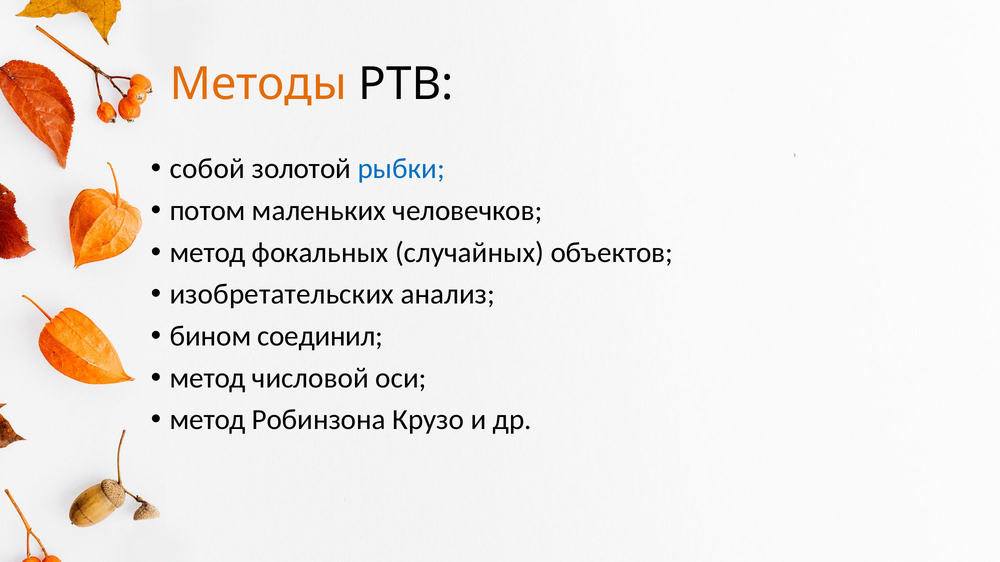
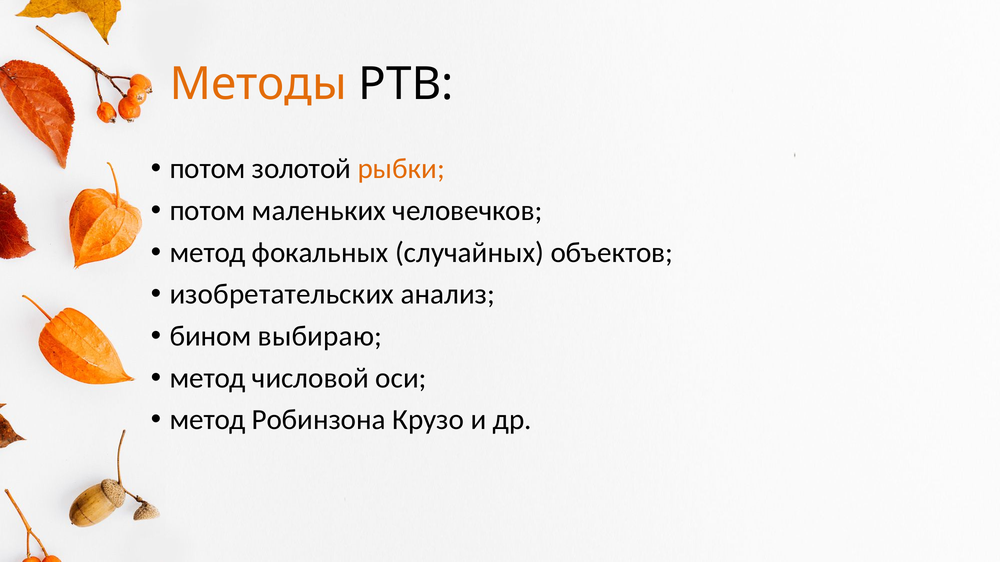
собой: собой -> потом (208, 169)
рыбки colour: blue -> orange (401, 169)
соединил: соединил -> выбираю (320, 336)
